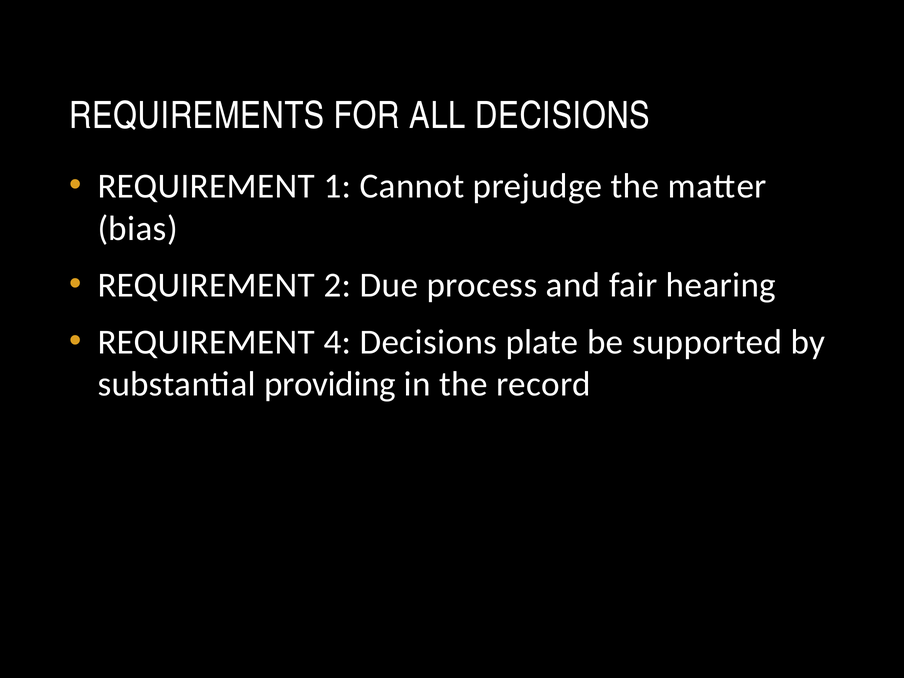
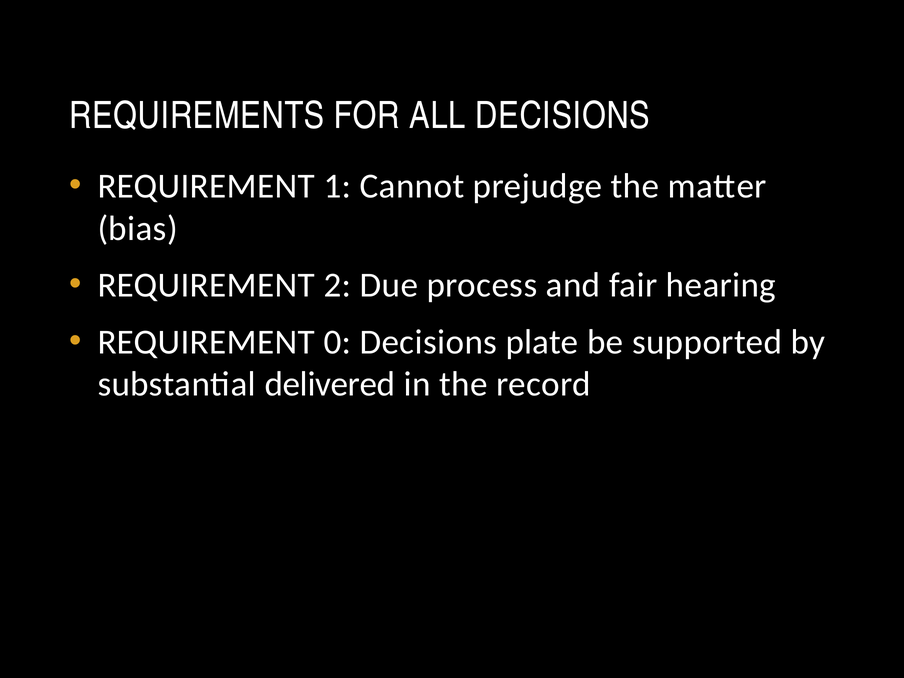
4: 4 -> 0 (337, 342)
providing: providing -> delivered (330, 384)
